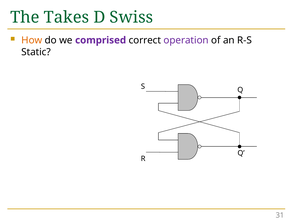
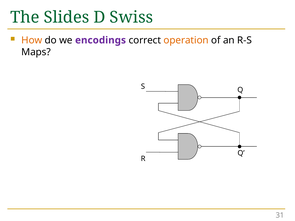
Takes: Takes -> Slides (66, 17)
comprised: comprised -> encodings (101, 40)
operation colour: purple -> orange (186, 40)
Static: Static -> Maps (36, 52)
